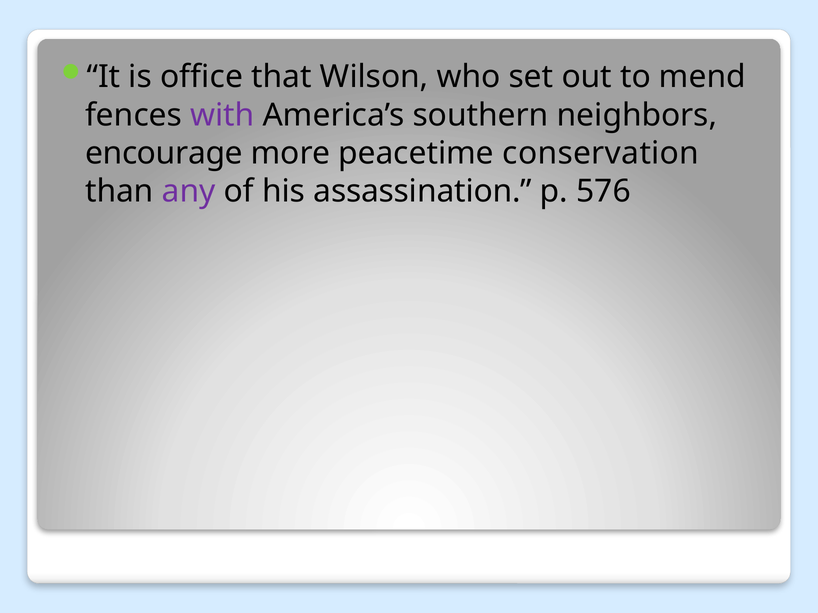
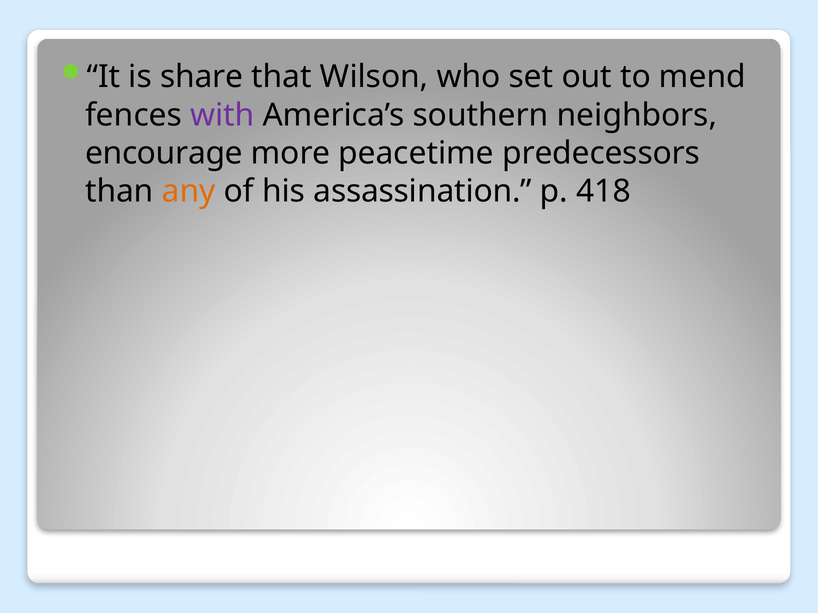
office: office -> share (202, 77)
conservation: conservation -> predecessors (601, 153)
any colour: purple -> orange (189, 192)
576: 576 -> 418 (603, 192)
